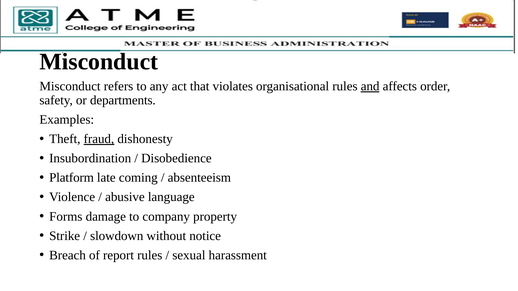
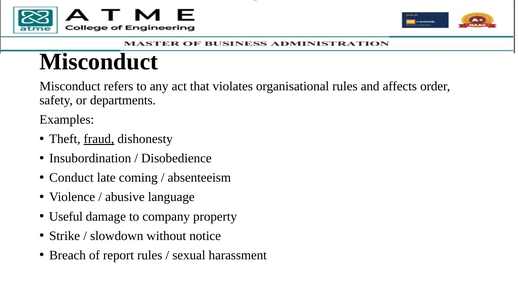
and underline: present -> none (370, 86)
Platform: Platform -> Conduct (71, 178)
Forms: Forms -> Useful (66, 217)
